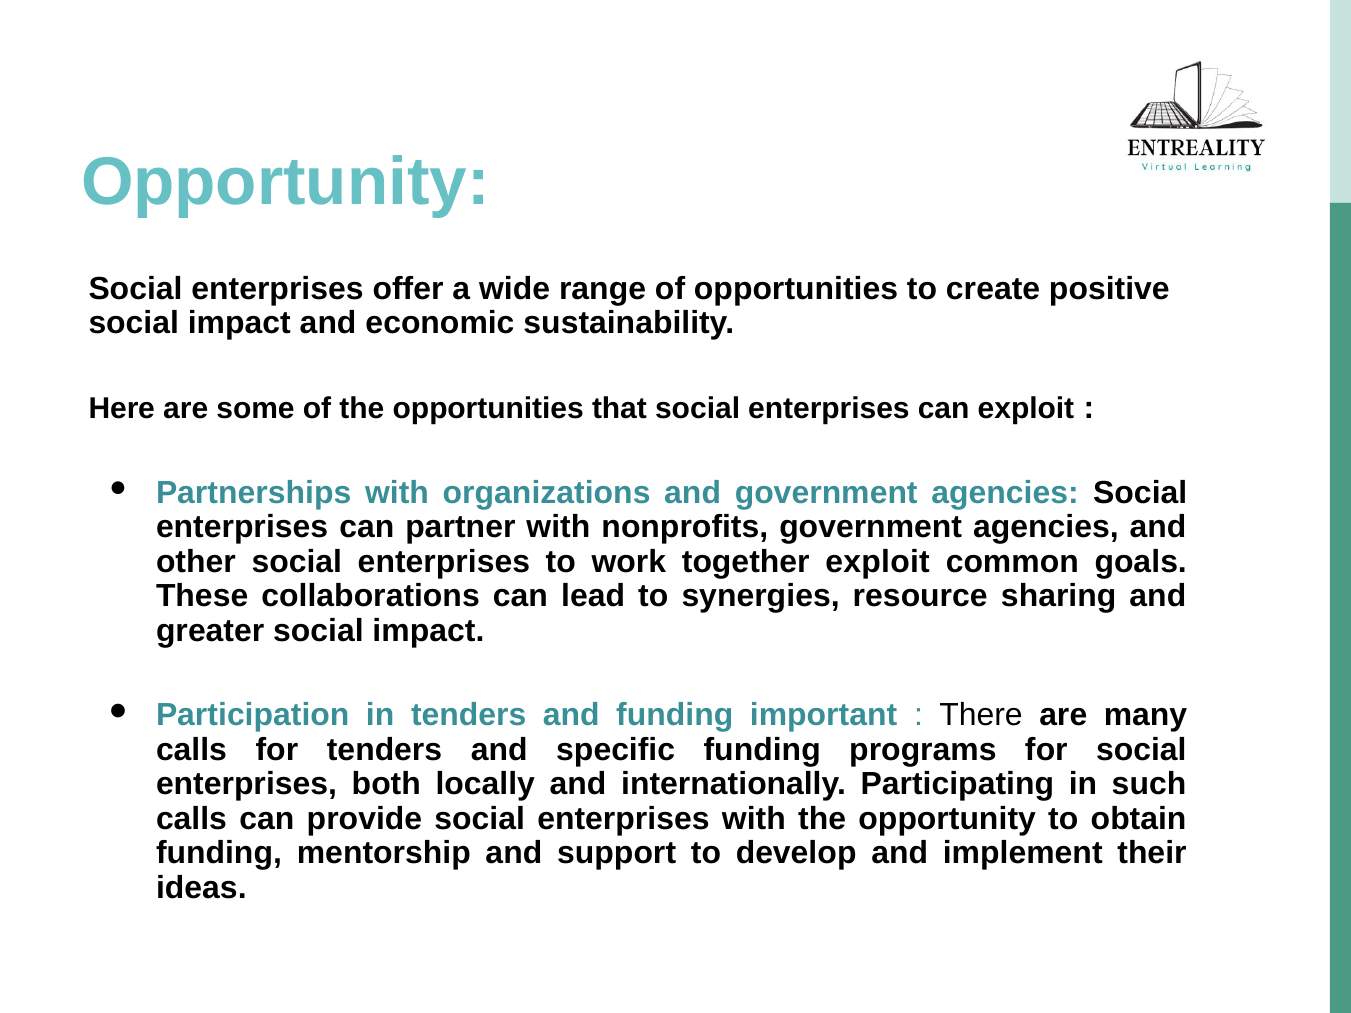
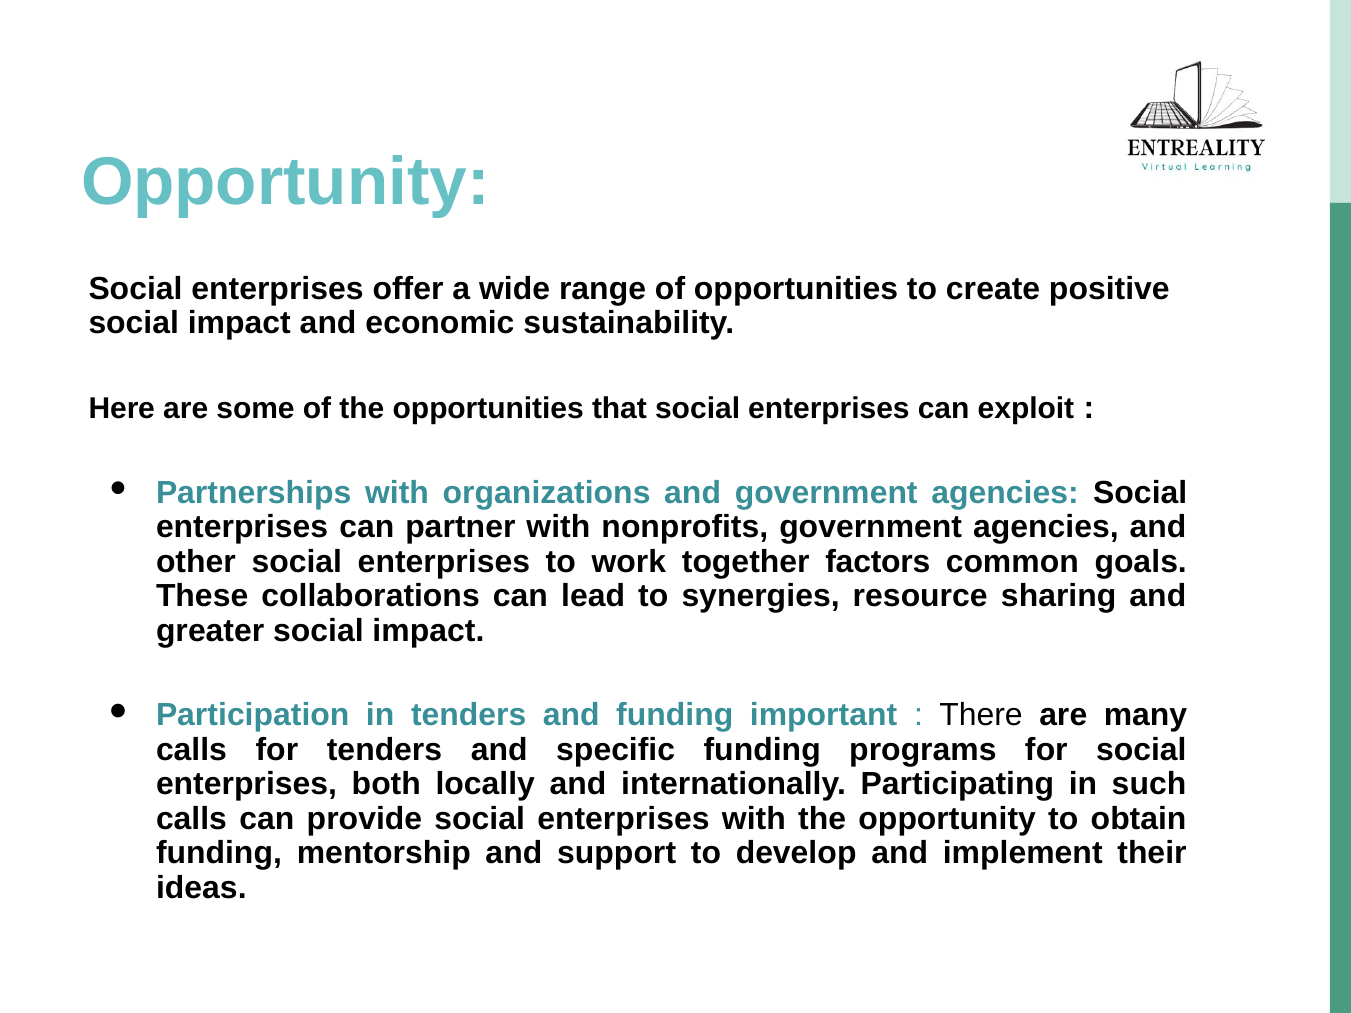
together exploit: exploit -> factors (878, 562)
